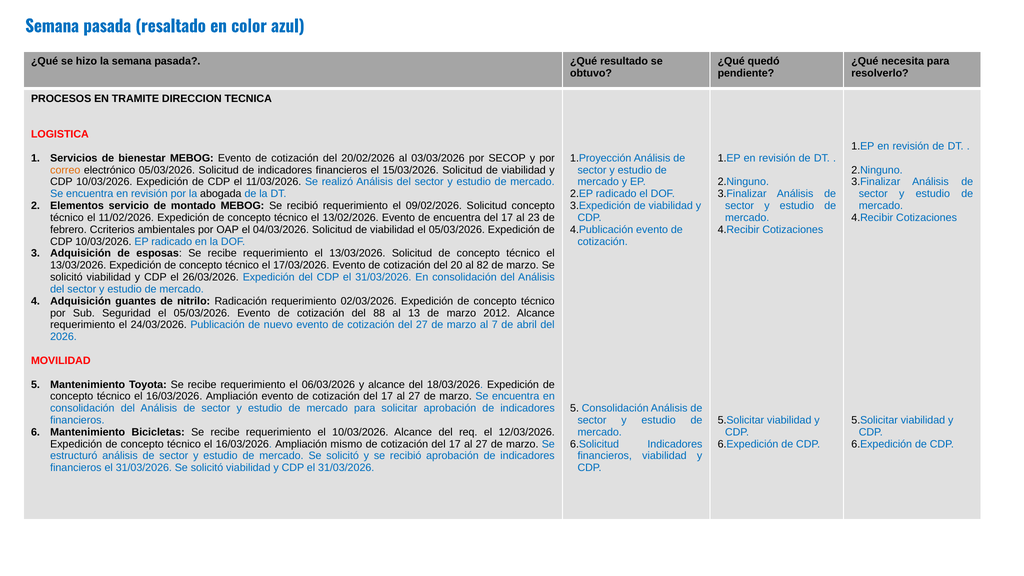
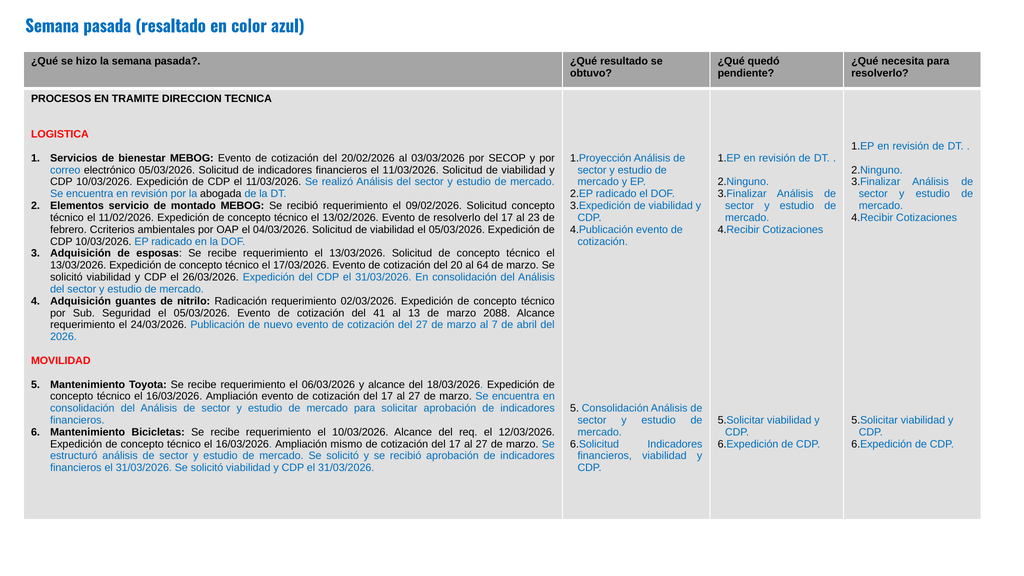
correo colour: orange -> blue (65, 170)
financieros el 15/03/2026: 15/03/2026 -> 11/03/2026 (411, 170)
de encuentra: encuentra -> resolverlo (457, 218)
82: 82 -> 64 (483, 265)
88: 88 -> 41 (379, 313)
2012: 2012 -> 2088 (497, 313)
